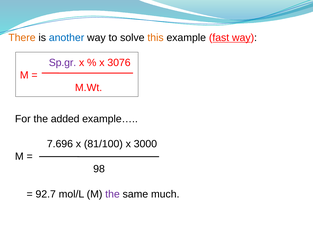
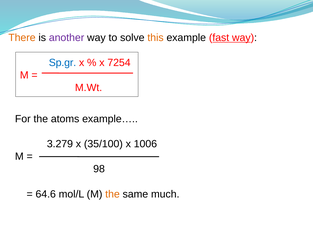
another colour: blue -> purple (67, 38)
Sp.gr colour: purple -> blue (63, 63)
3076: 3076 -> 7254 (119, 63)
added: added -> atoms (65, 119)
7.696: 7.696 -> 3.279 (60, 144)
81/100: 81/100 -> 35/100 (103, 144)
3000: 3000 -> 1006 (145, 144)
92.7: 92.7 -> 64.6 (46, 194)
the colour: purple -> orange (112, 194)
